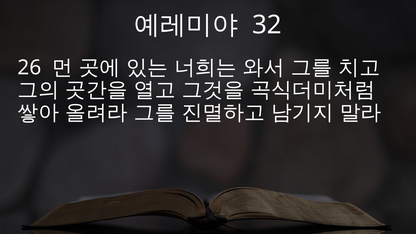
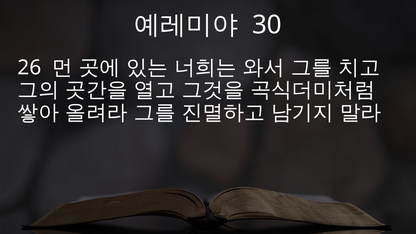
32: 32 -> 30 (267, 25)
